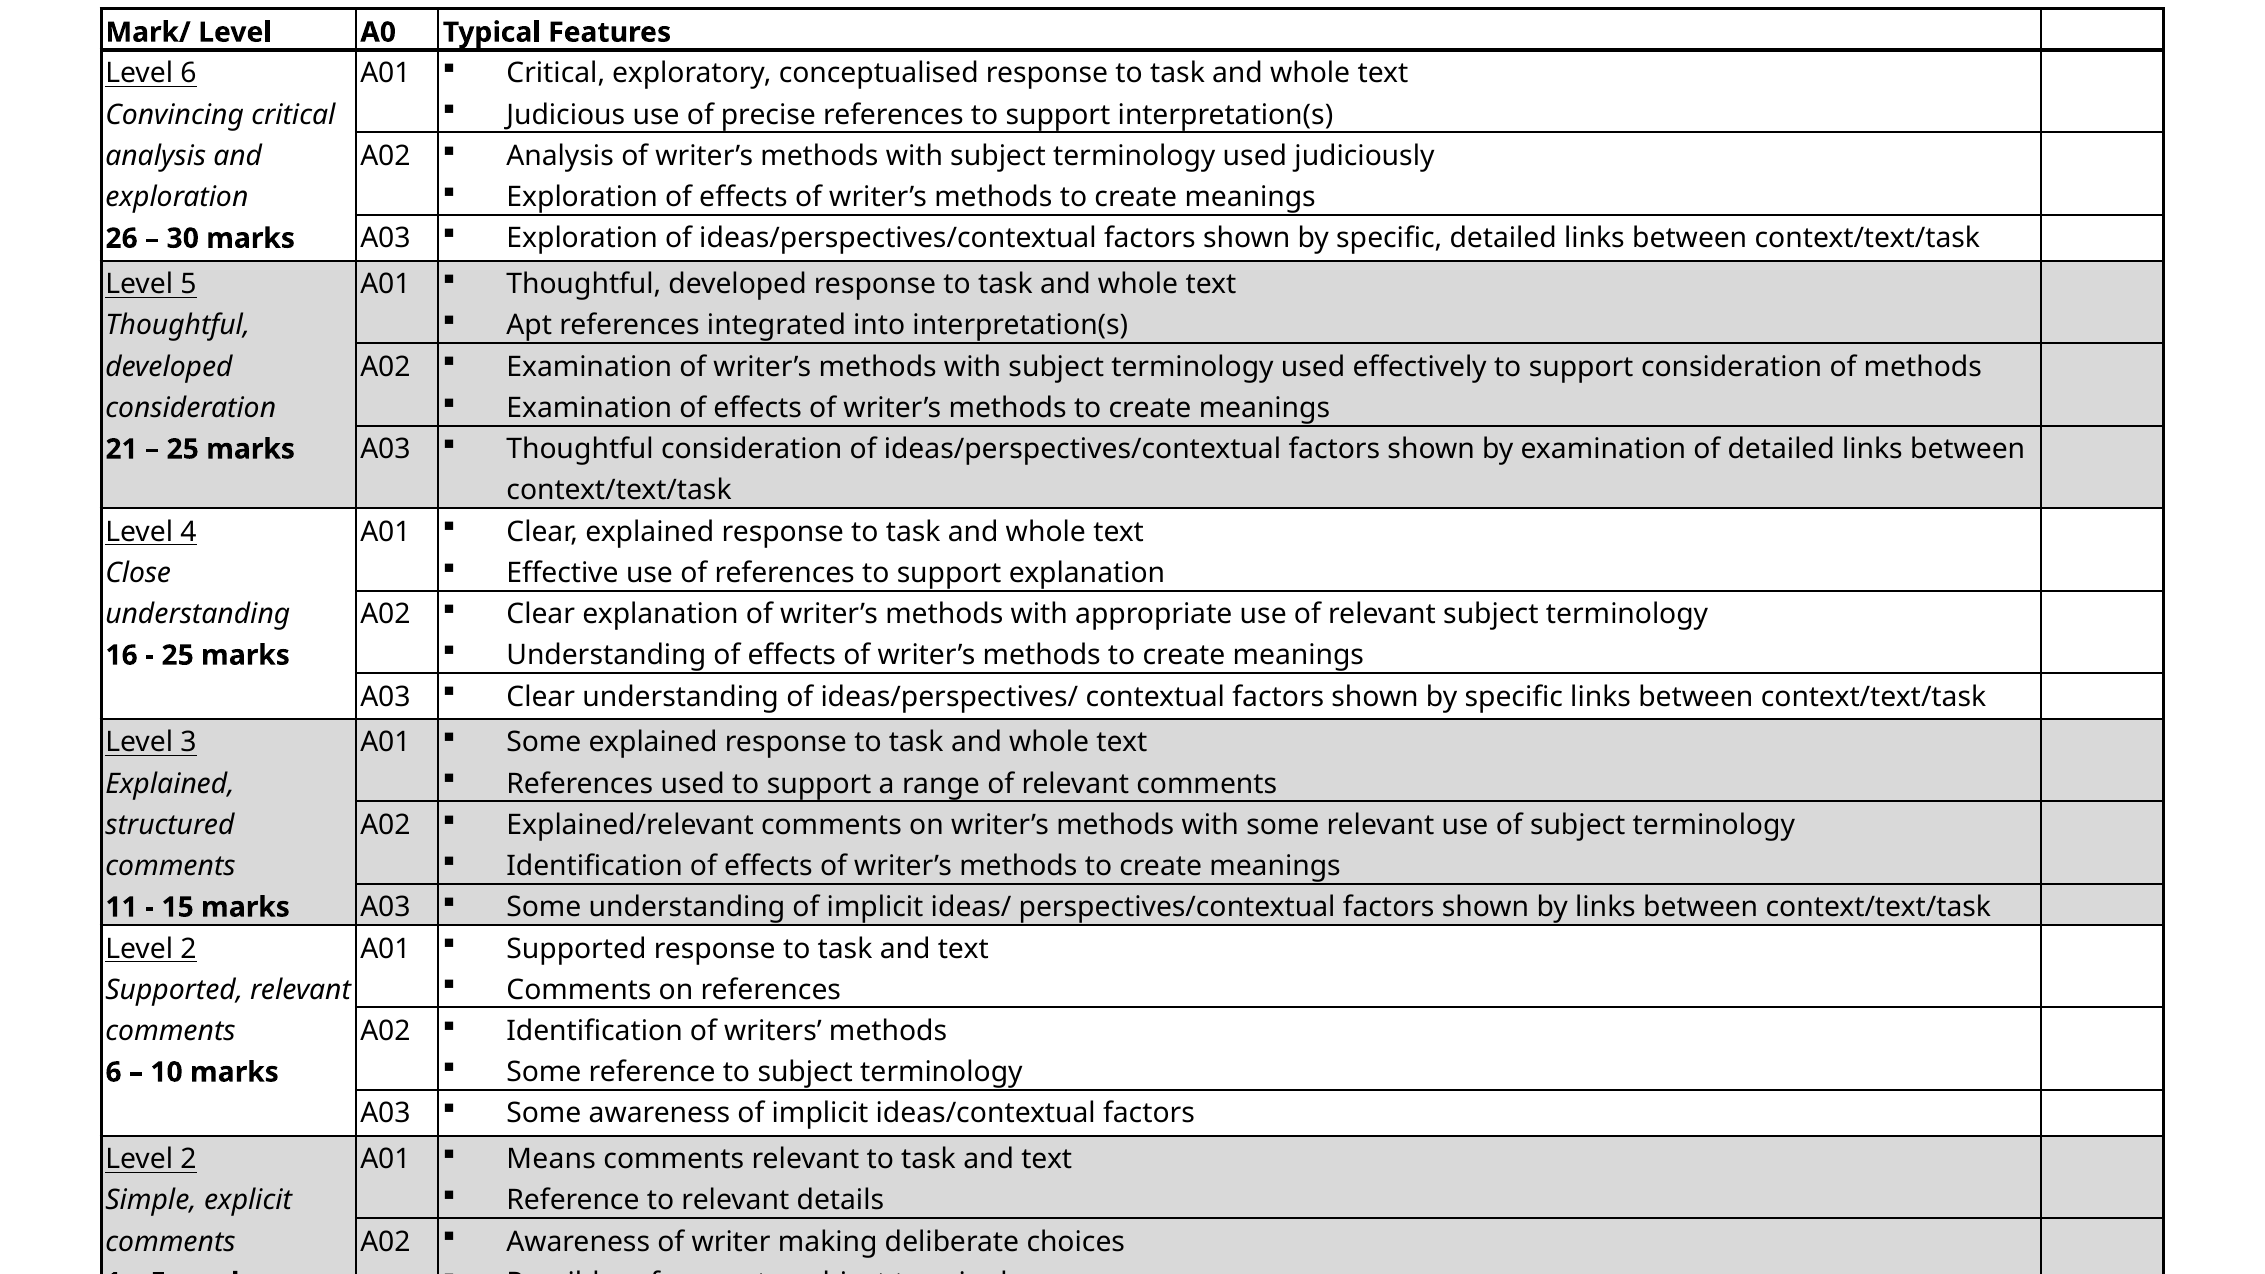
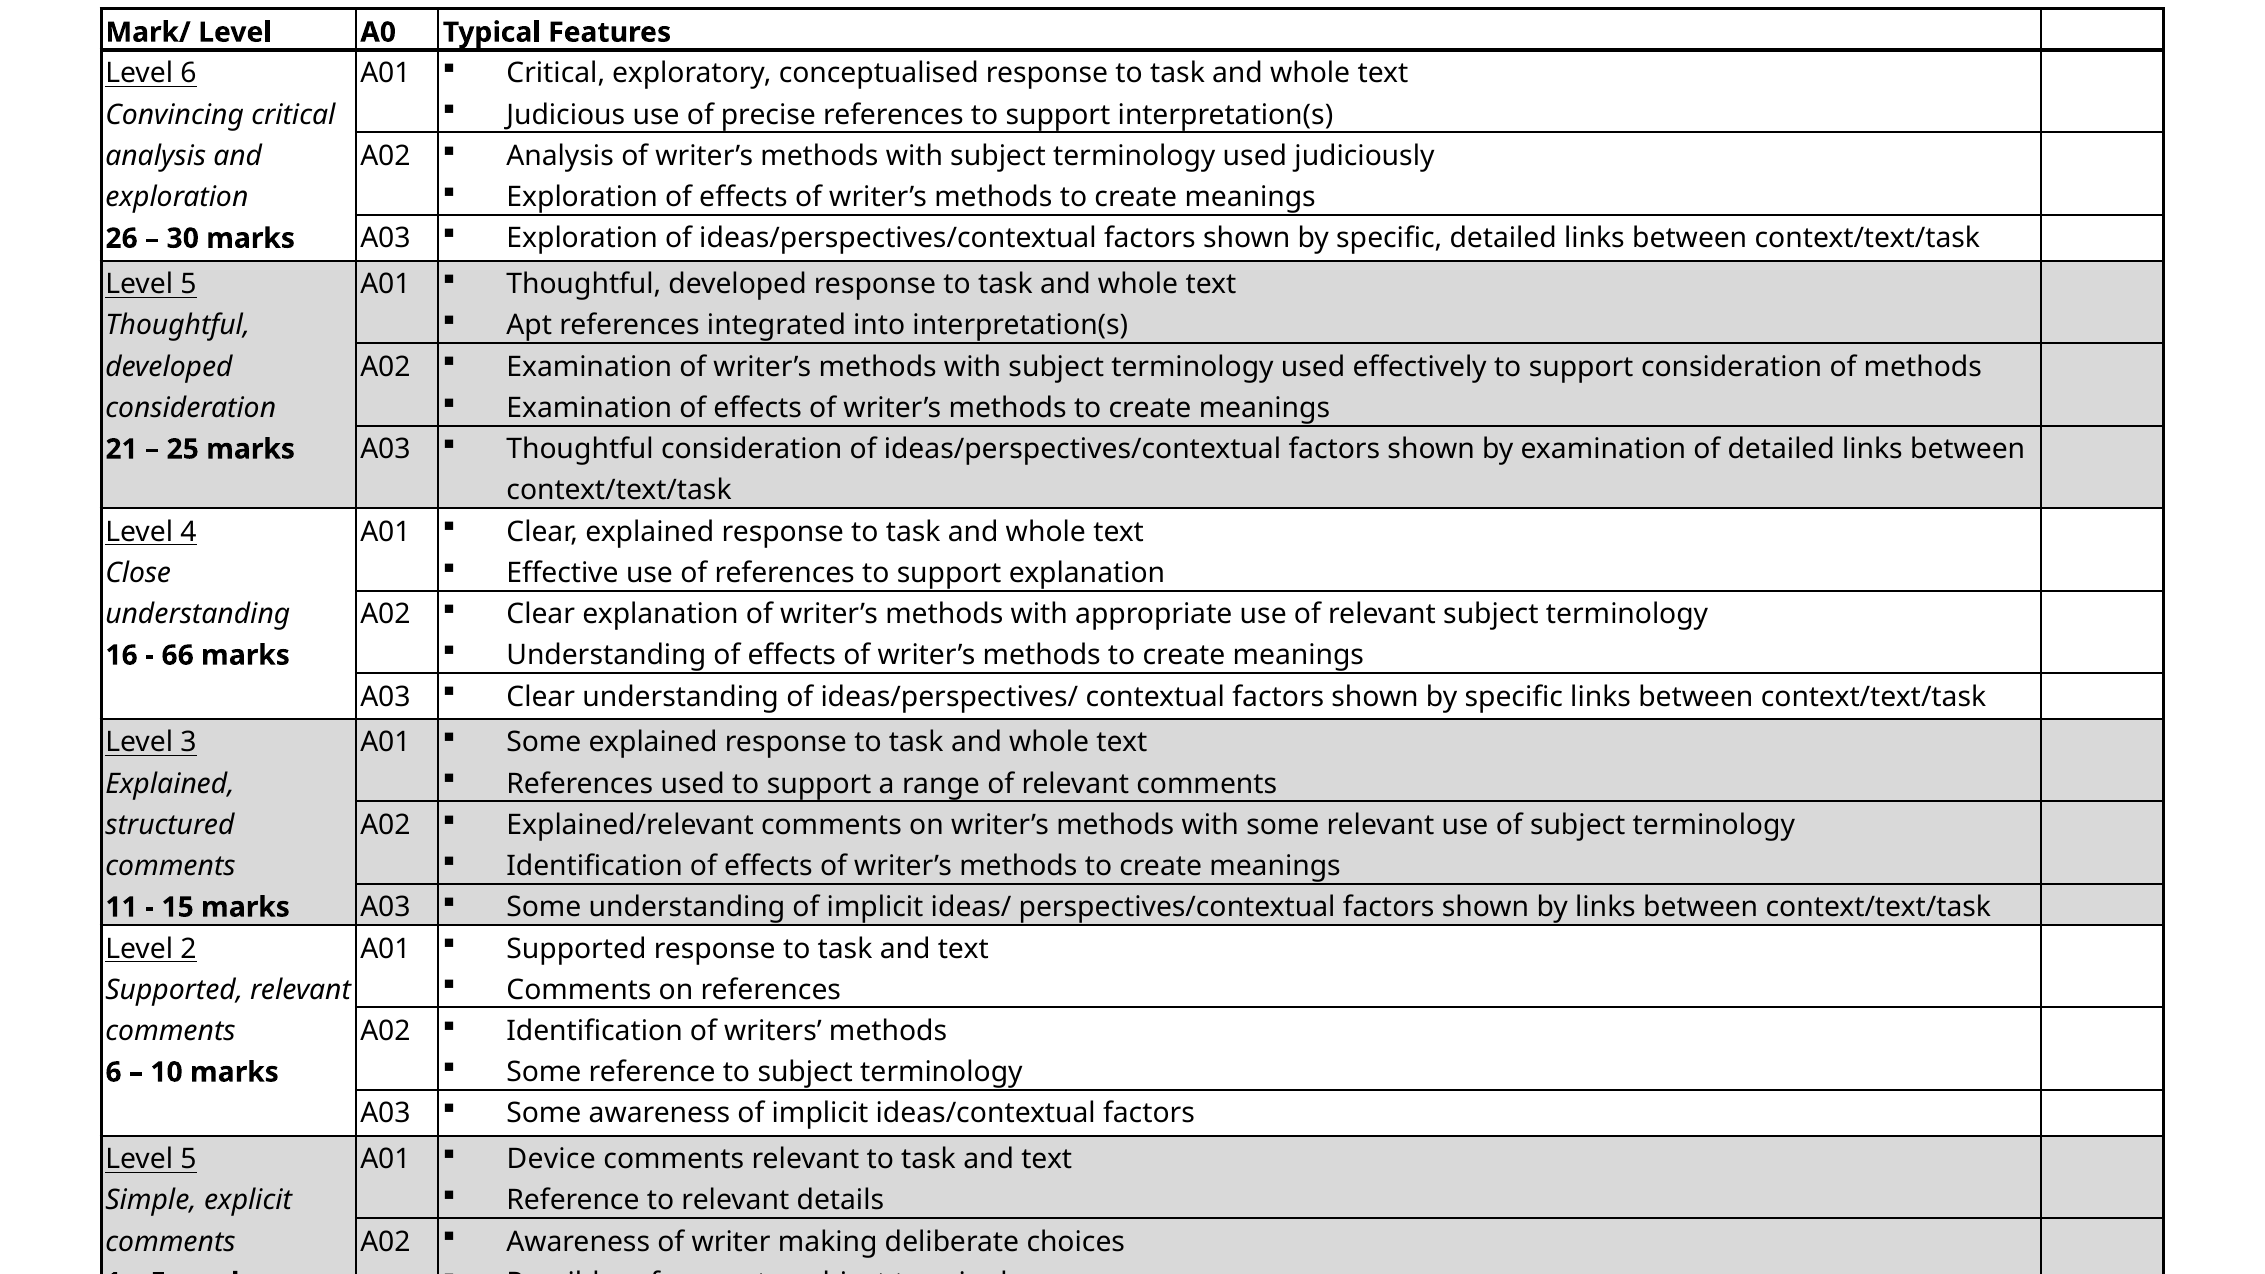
25: 25 -> 66 (178, 655)
2: 2 -> 5 (188, 1159)
Means: Means -> Device (551, 1159)
